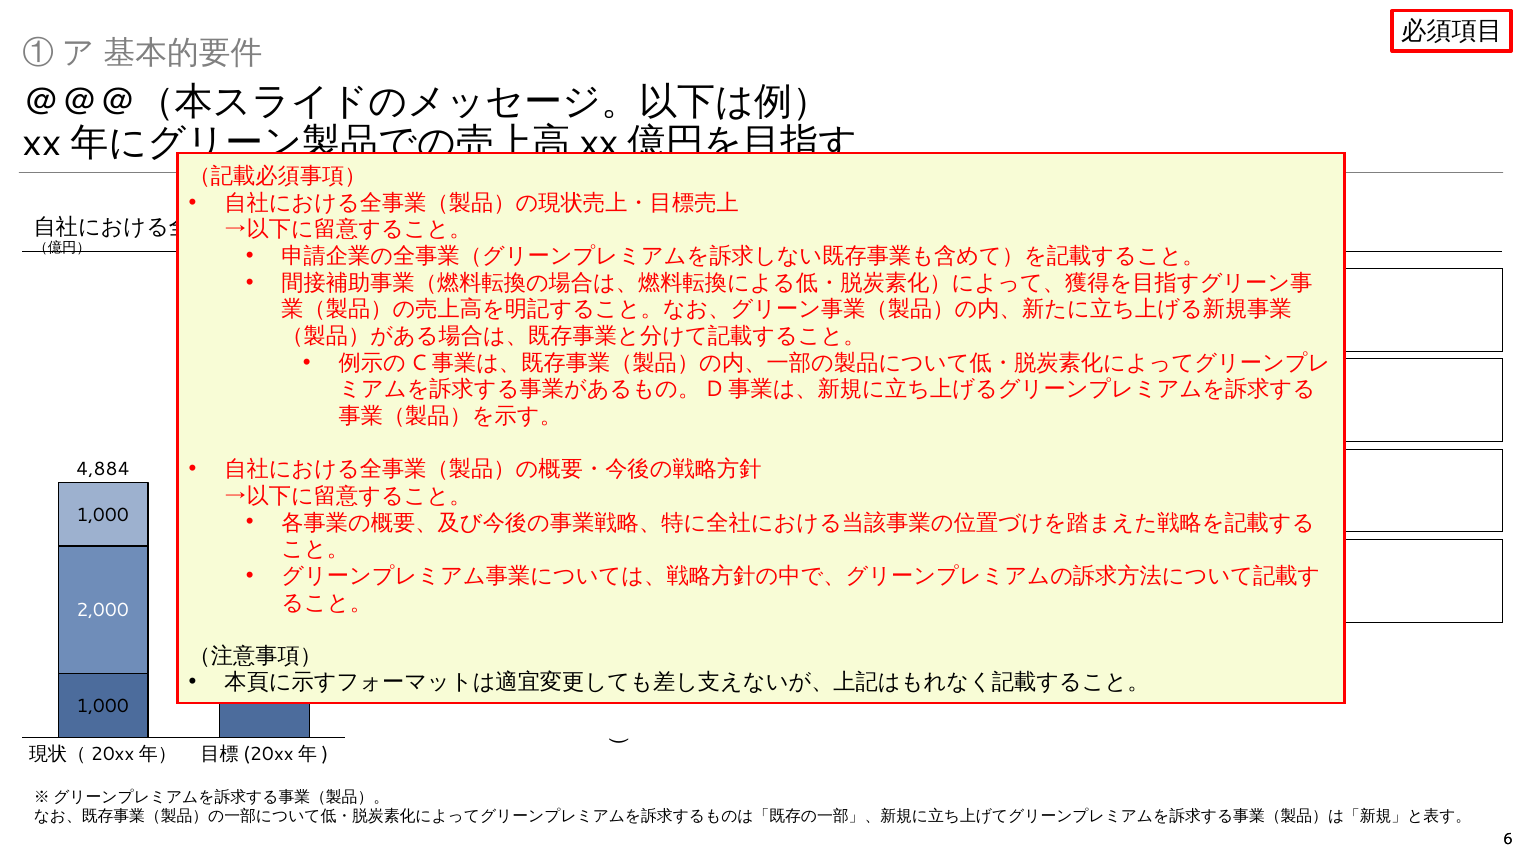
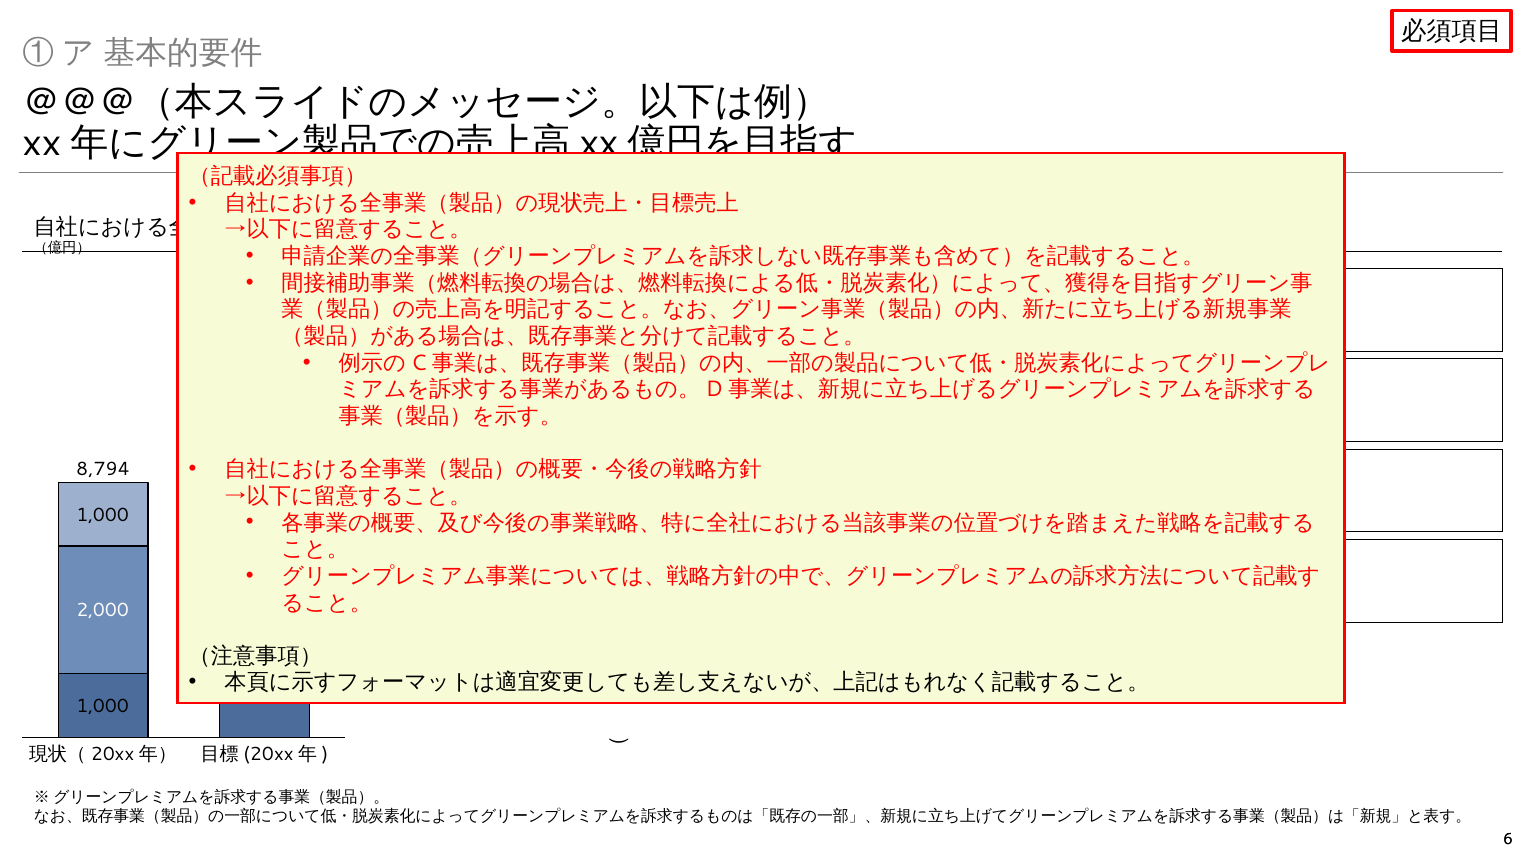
4,884: 4,884 -> 8,794 (103, 469)
